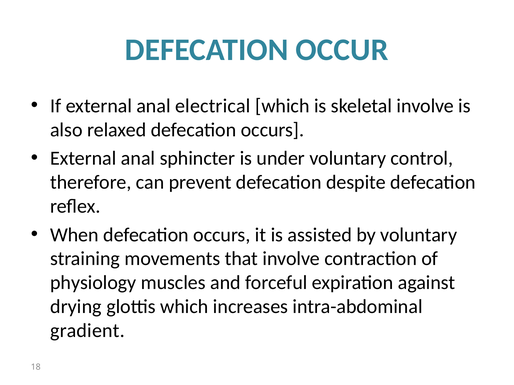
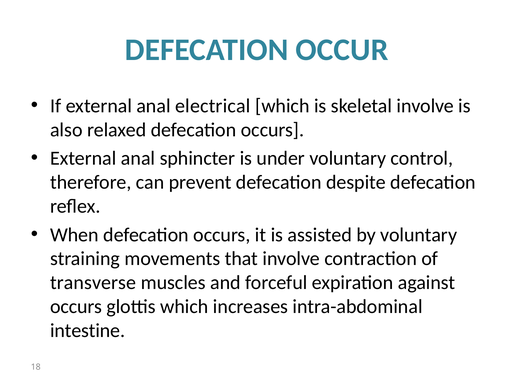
physiology: physiology -> transverse (93, 283)
drying: drying -> occurs (76, 307)
gradient: gradient -> intestine (88, 331)
